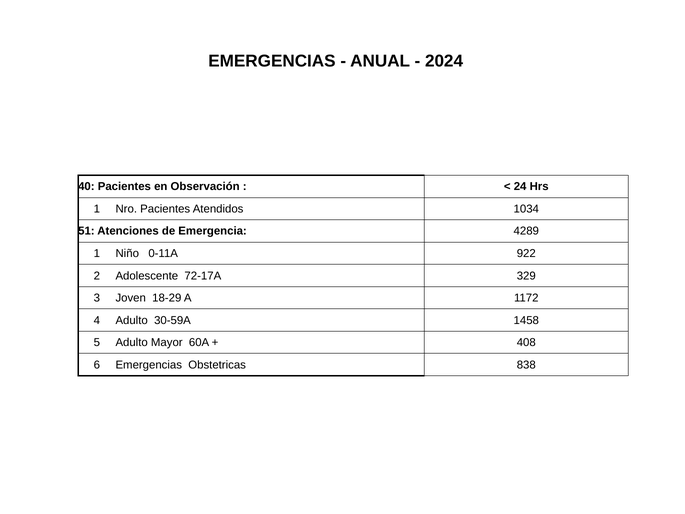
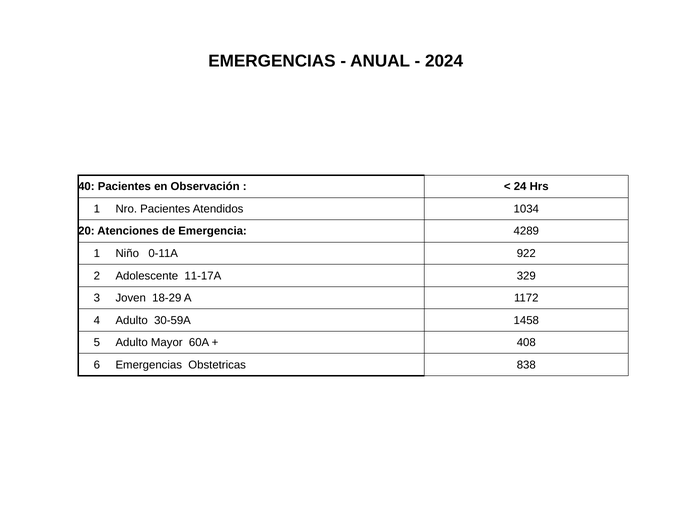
51: 51 -> 20 (86, 231)
72-17A: 72-17A -> 11-17A (203, 276)
